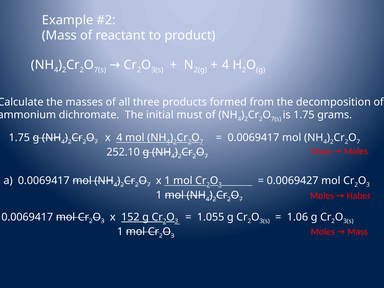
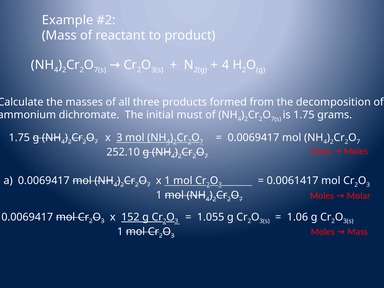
x 4: 4 -> 3 (119, 138)
0.0069427: 0.0069427 -> 0.0061417 (293, 181)
Haber: Haber -> Molar (359, 196)
